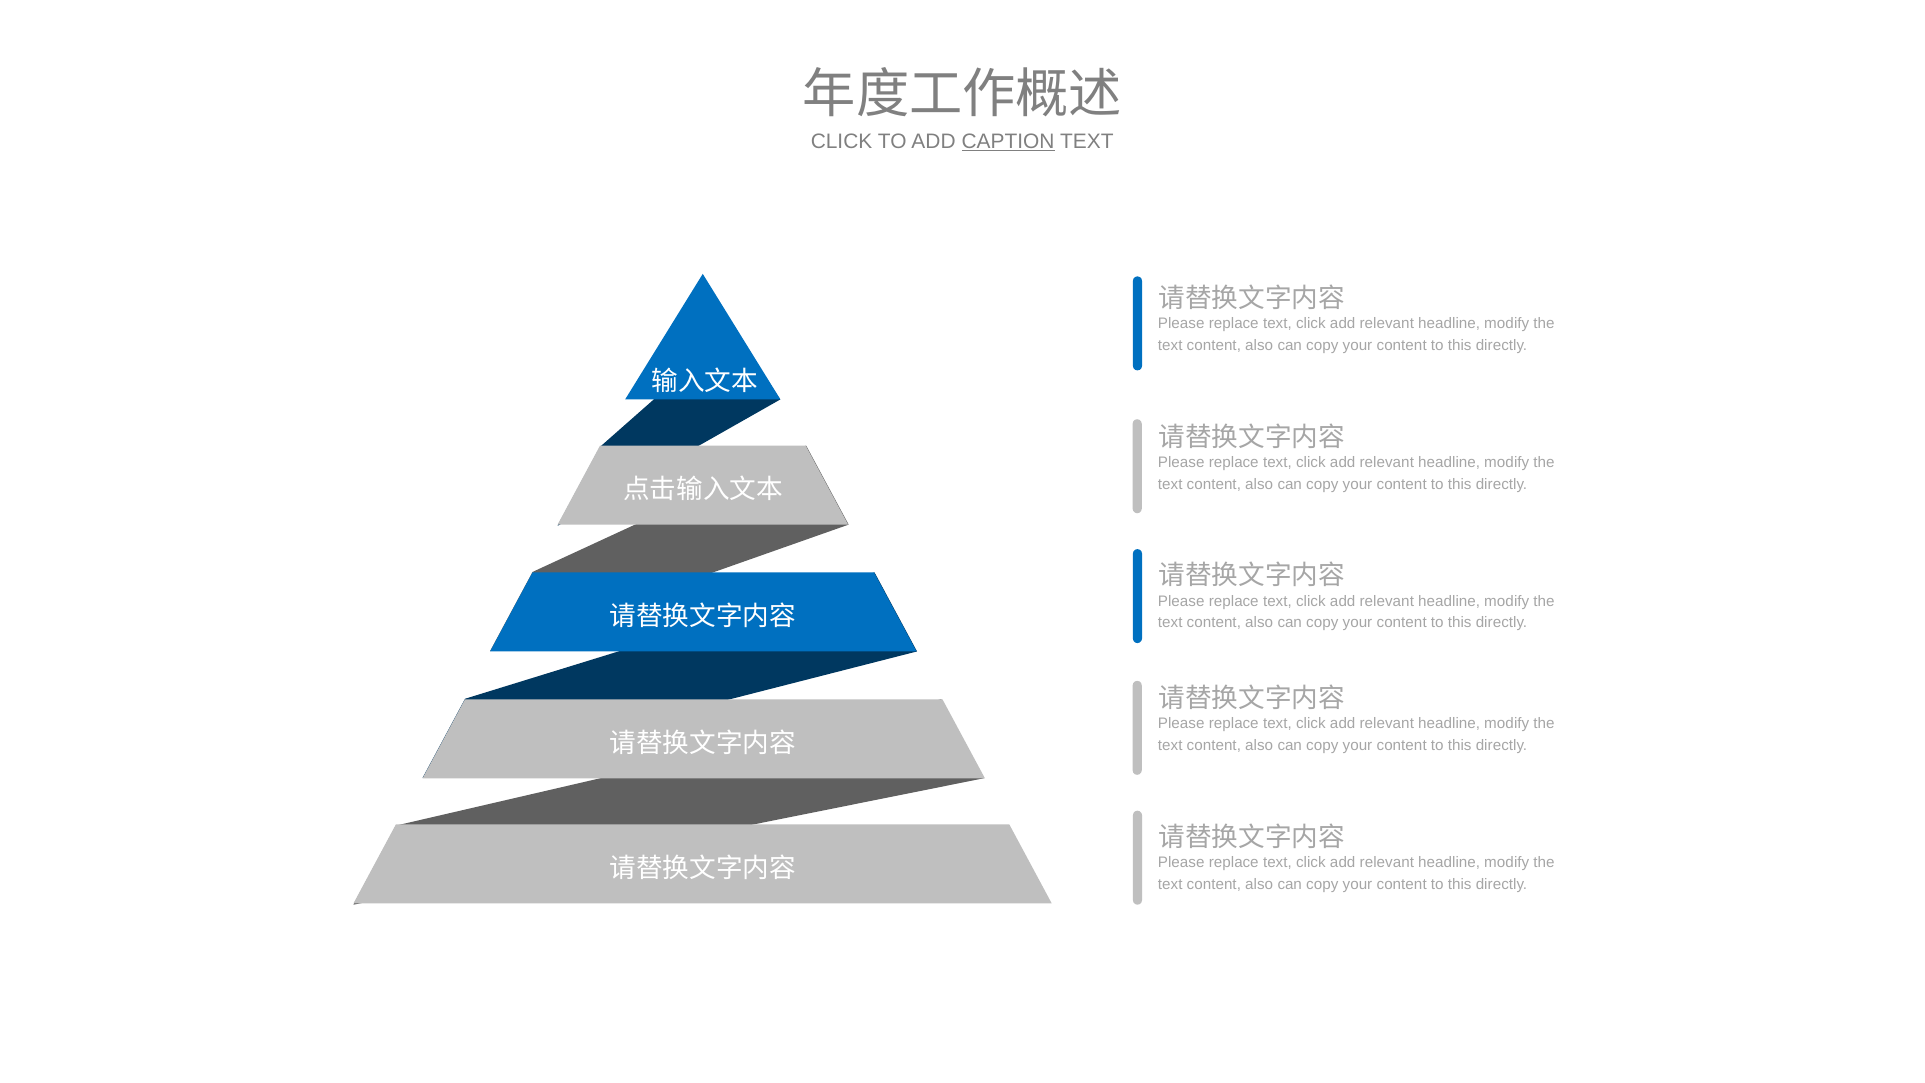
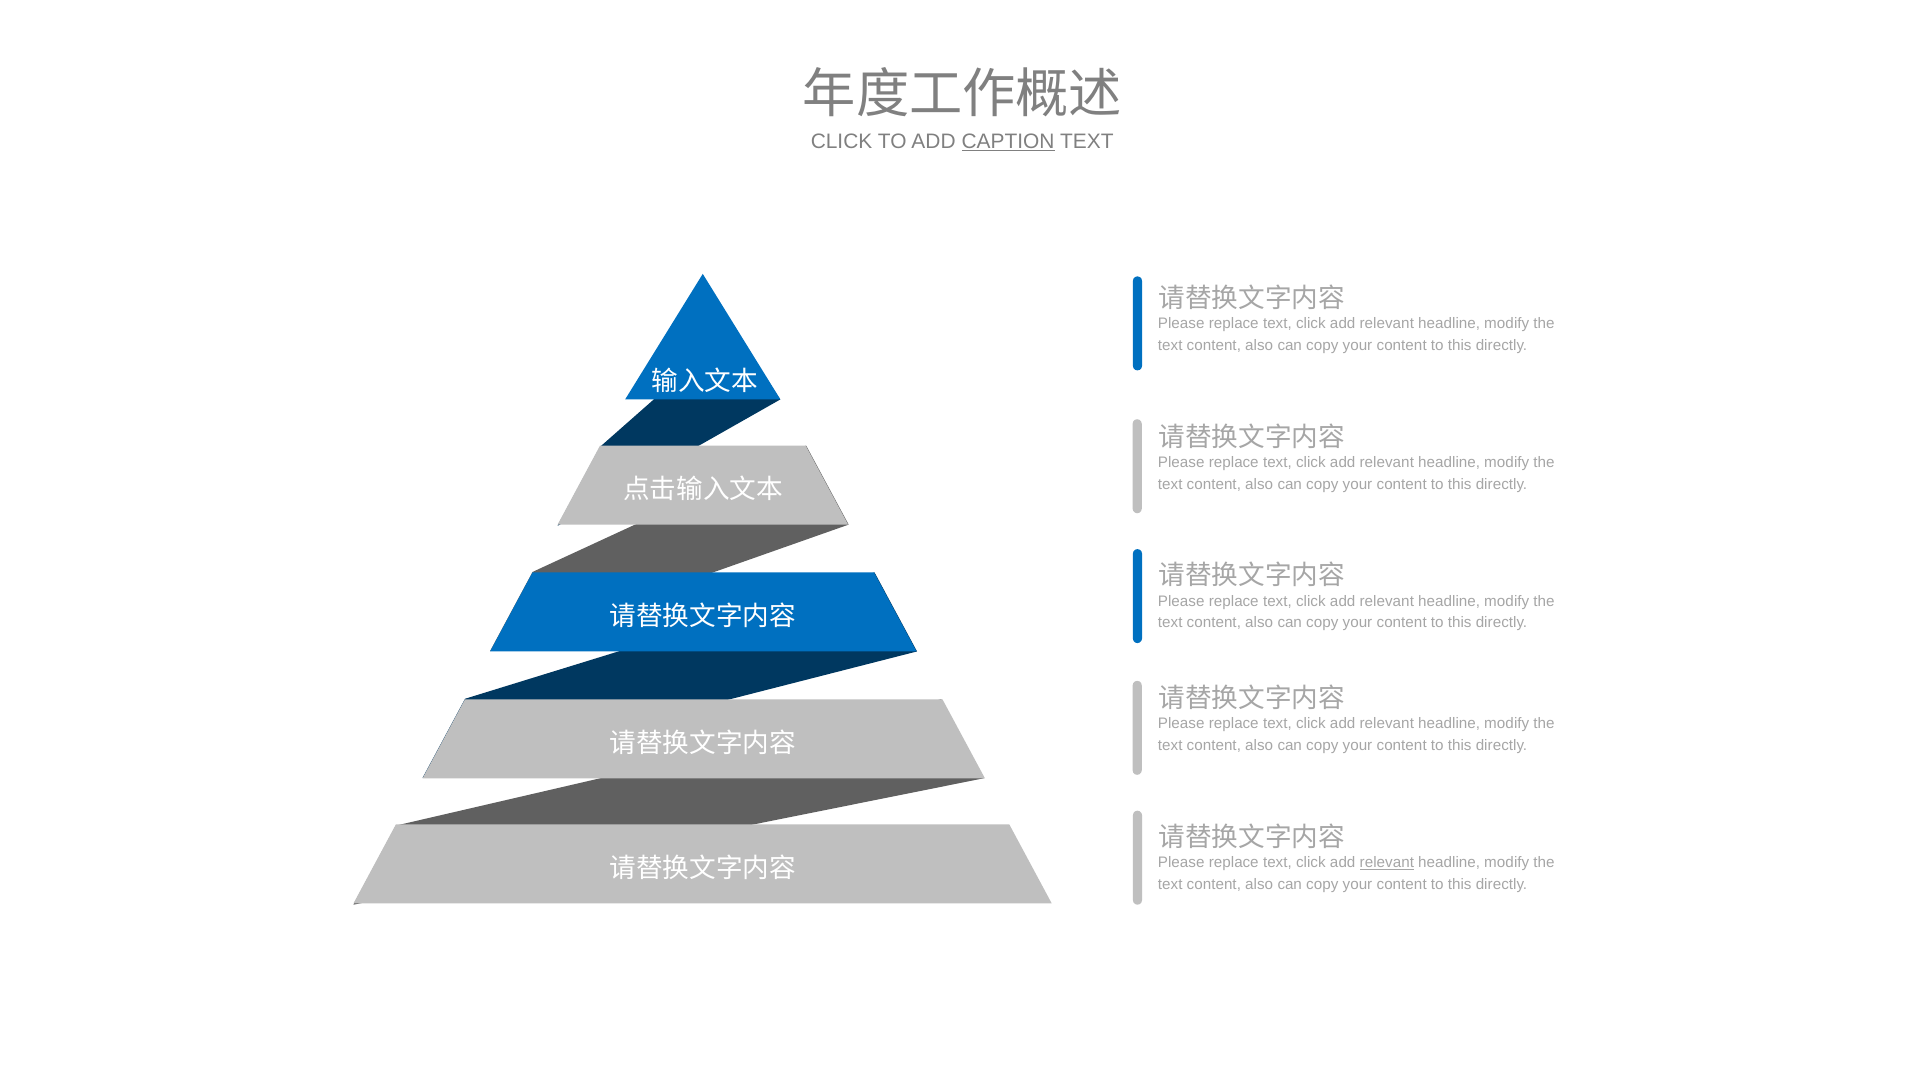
relevant underline: none -> present (1387, 863)
